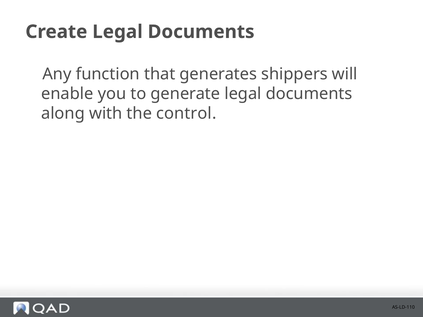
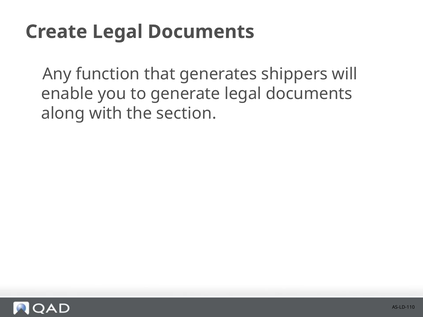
control: control -> section (186, 114)
